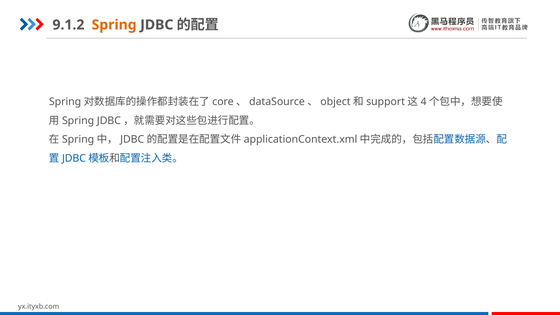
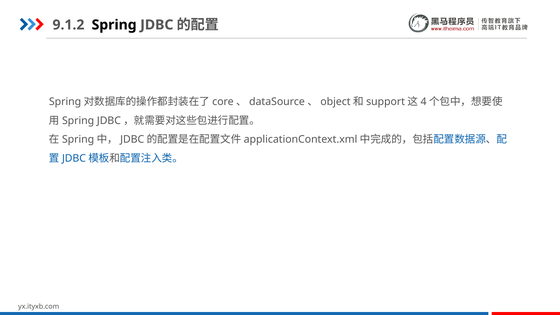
Spring colour: orange -> black (114, 25)
